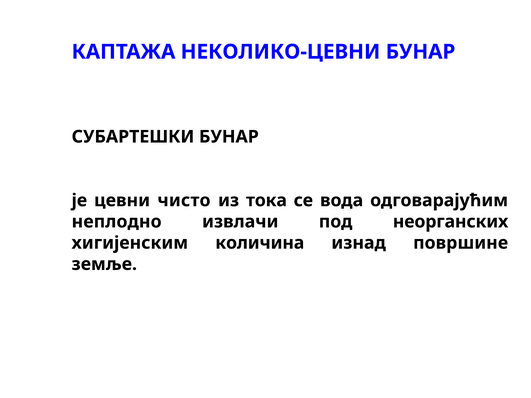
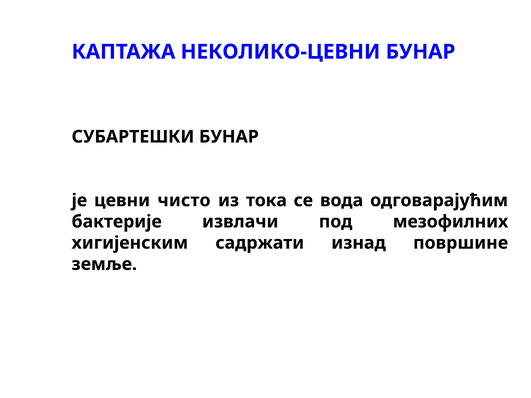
неплодно: неплодно -> бактерије (117, 222)
неорганских: неорганских -> мезофилних (450, 222)
количина: количина -> садржати (260, 243)
